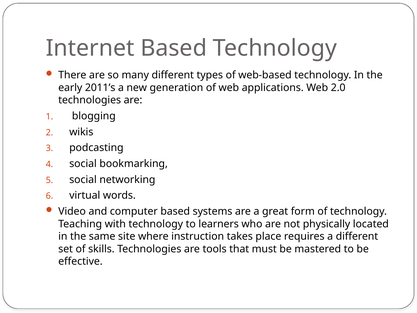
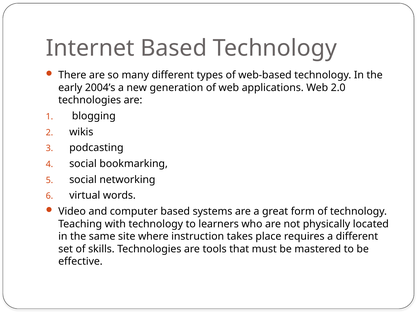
2011’s: 2011’s -> 2004’s (100, 88)
